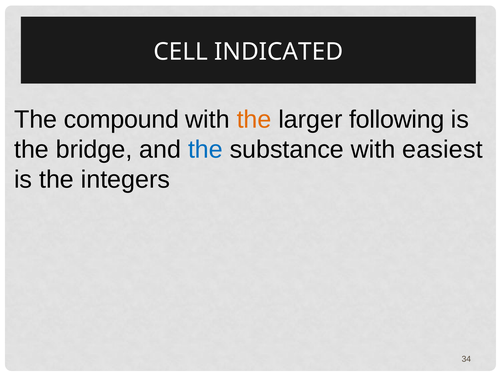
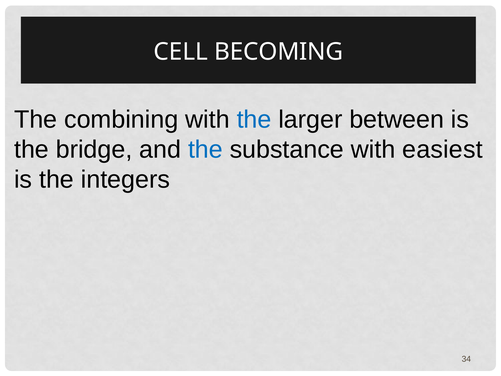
INDICATED: INDICATED -> BECOMING (279, 52)
compound: compound -> combining (121, 119)
the colour: orange -> blue (254, 119)
following: following -> between (397, 119)
